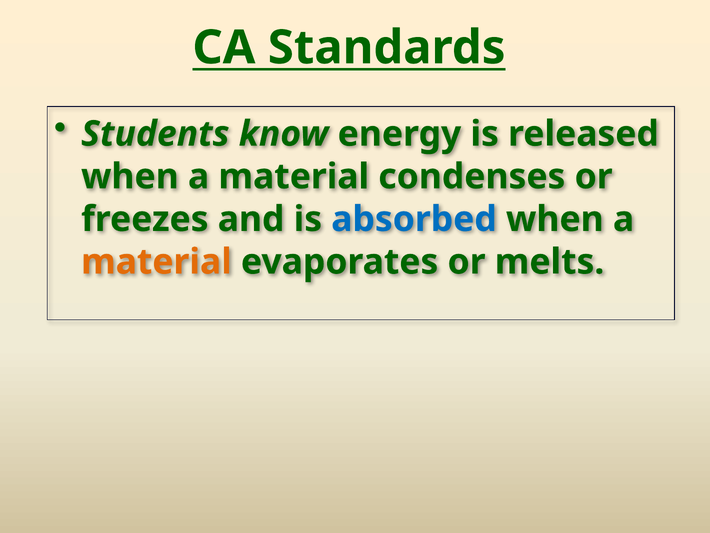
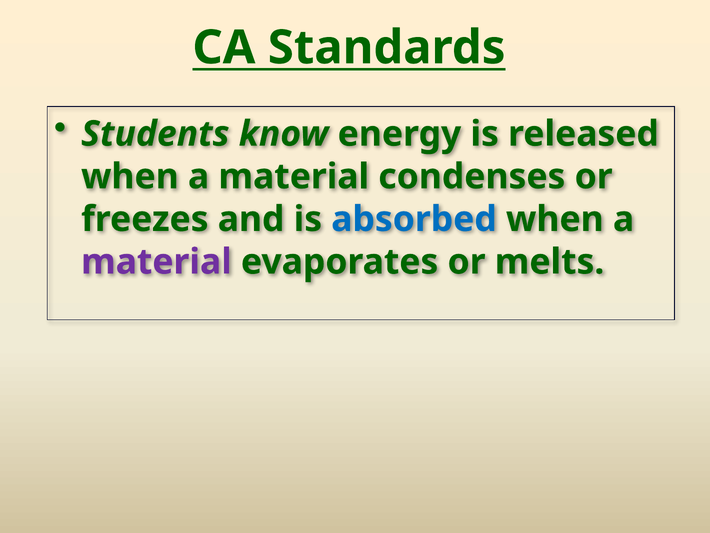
material colour: orange -> purple (156, 262)
